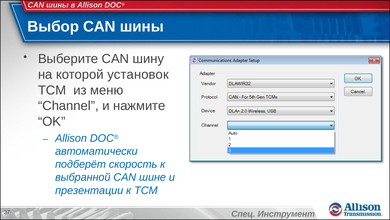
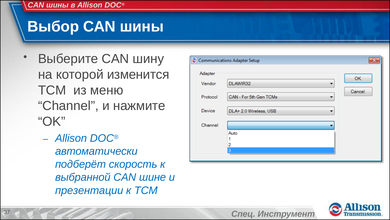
установок: установок -> изменится (138, 74)
